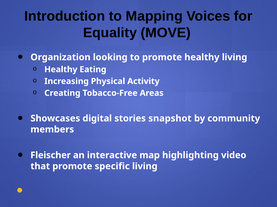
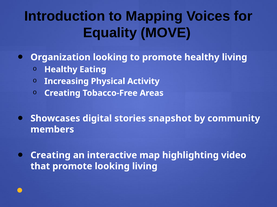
Fleischer: Fleischer -> Creating (51, 156)
promote specific: specific -> looking (112, 167)
